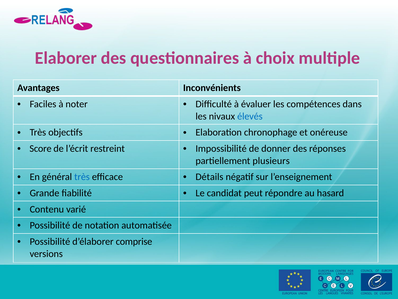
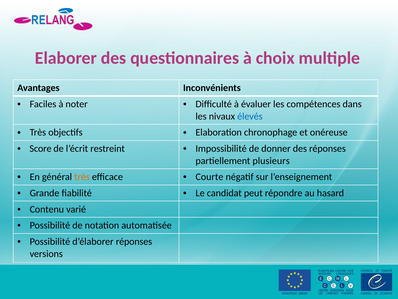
très colour: blue -> orange (82, 177)
Détails: Détails -> Courte (209, 177)
d’élaborer comprise: comprise -> réponses (134, 241)
